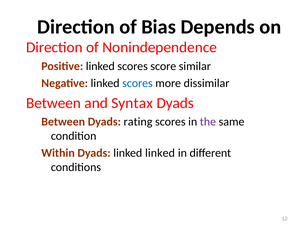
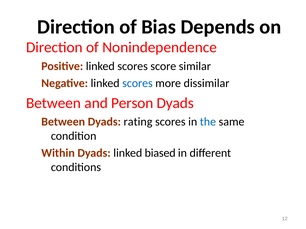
Syntax: Syntax -> Person (132, 103)
the colour: purple -> blue (208, 122)
linked linked: linked -> biased (160, 153)
